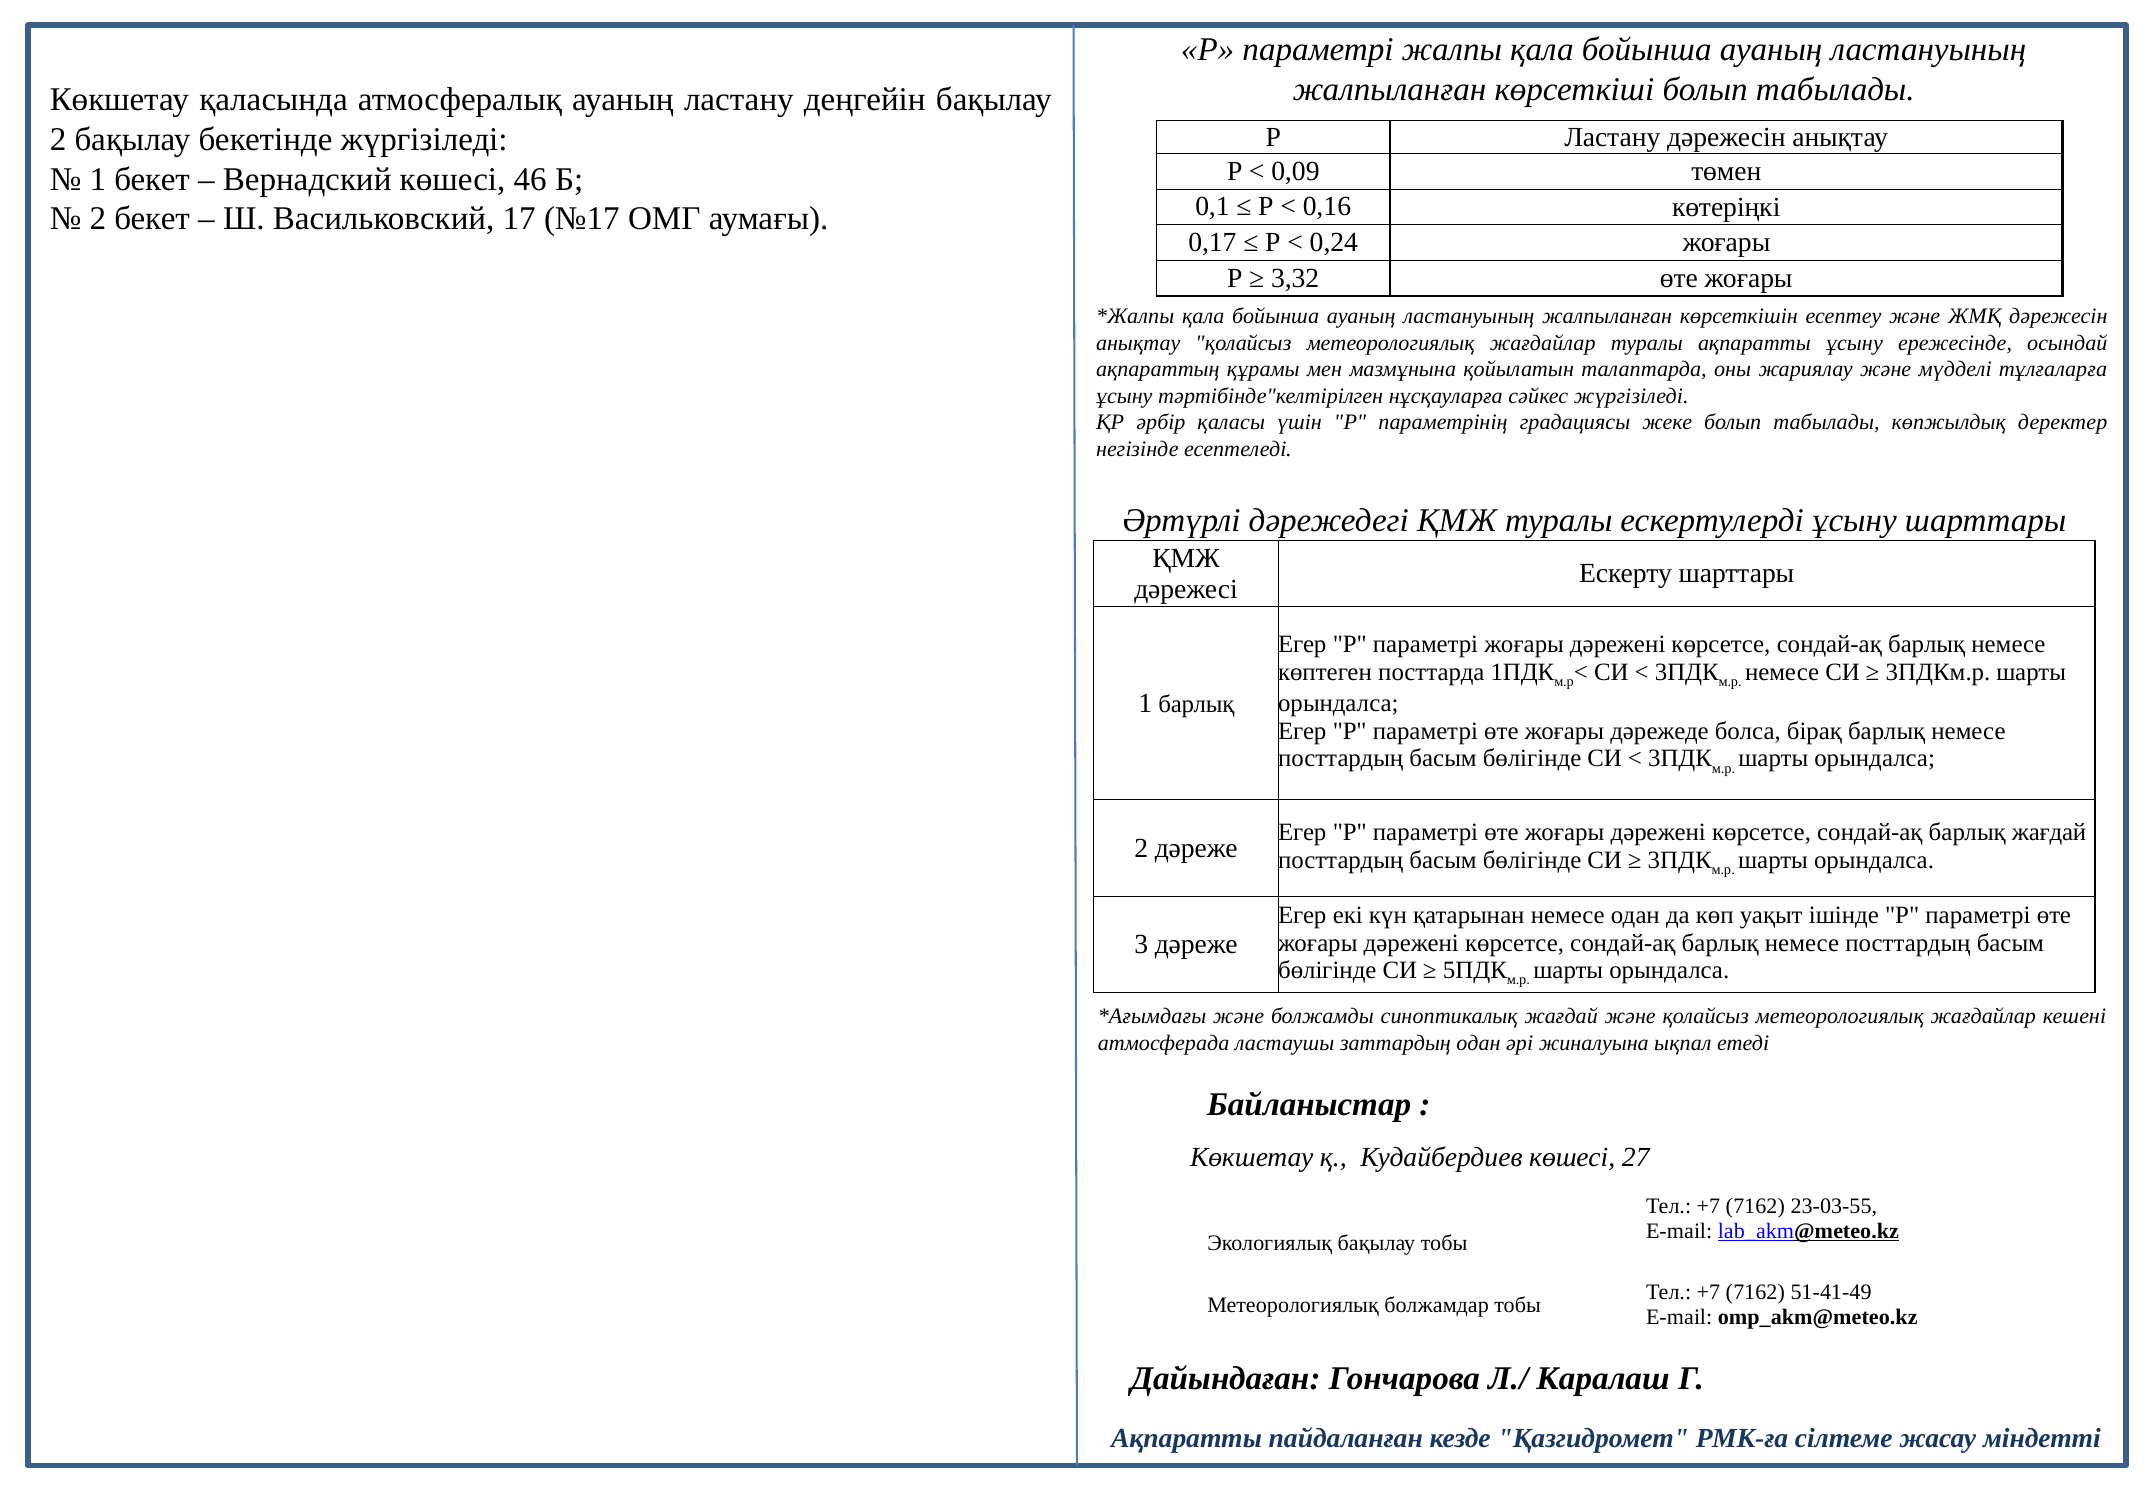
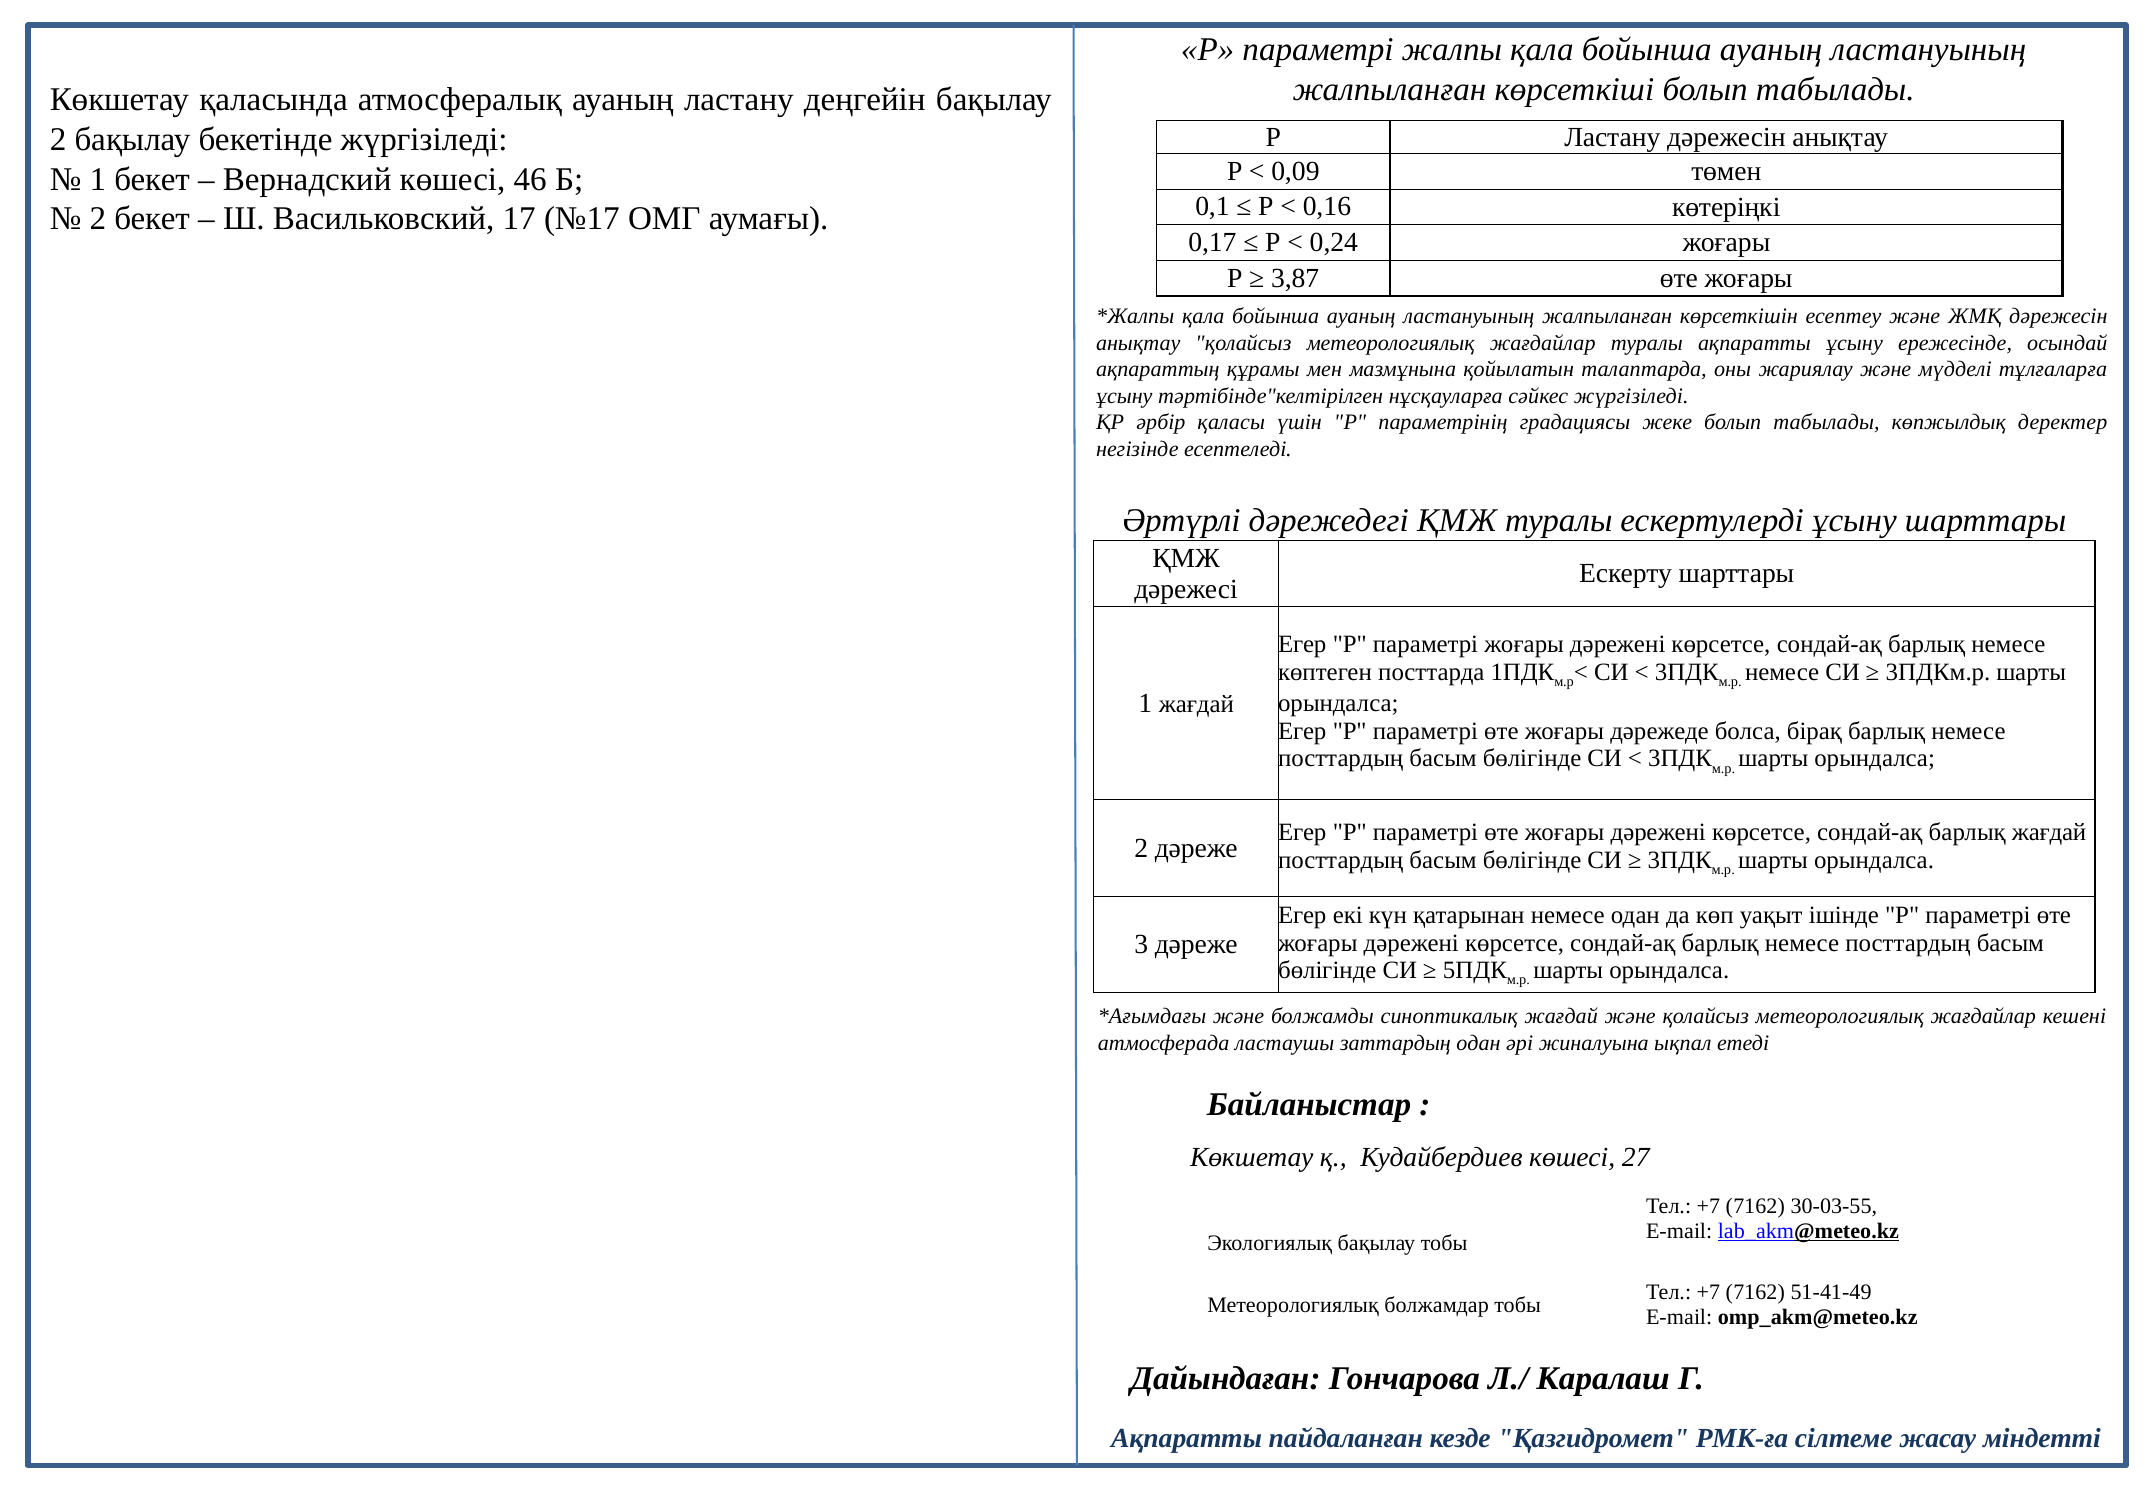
3,32: 3,32 -> 3,87 (1295, 278)
1 барлық: барлық -> жағдай (1196, 704)
23-03-55: 23-03-55 -> 30-03-55 (1834, 1207)
